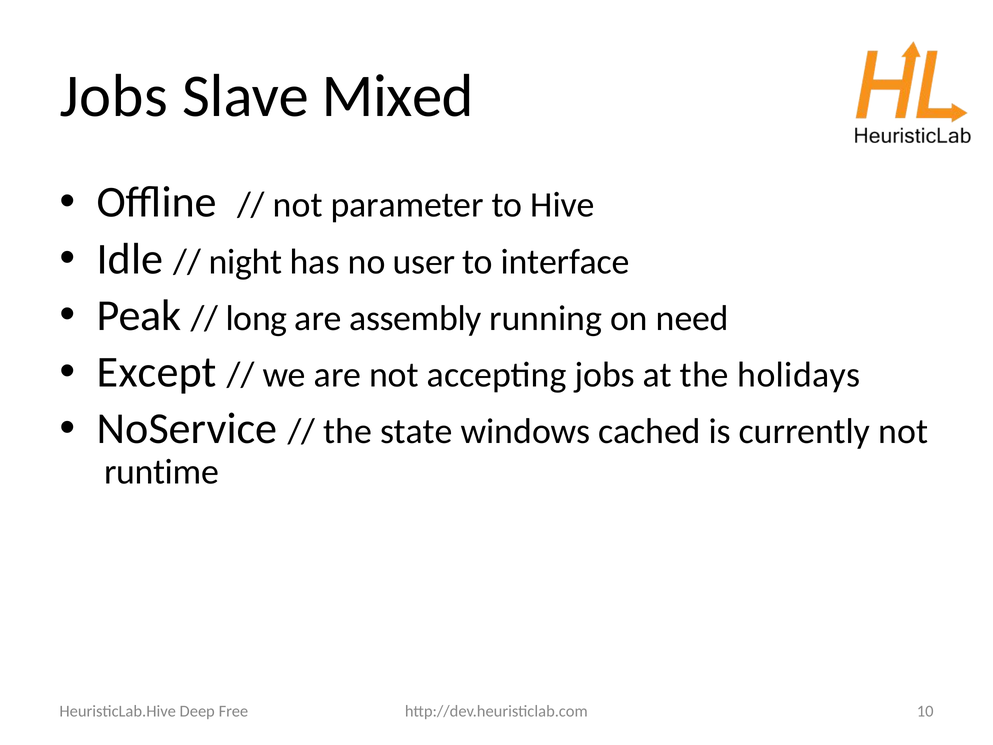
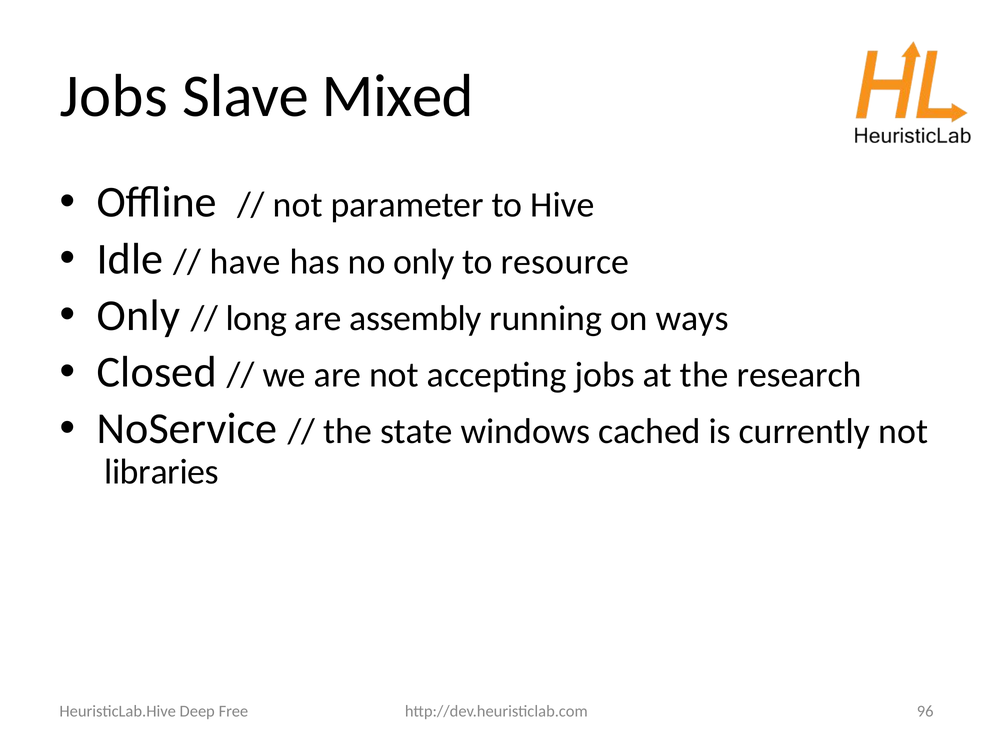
night: night -> have (245, 262)
no user: user -> only (424, 262)
interface: interface -> resource (565, 262)
Peak: Peak -> Only (139, 315)
need: need -> ways (692, 318)
Except: Except -> Closed (157, 372)
holidays: holidays -> research (799, 375)
runtime: runtime -> libraries (162, 472)
10: 10 -> 96 (925, 711)
